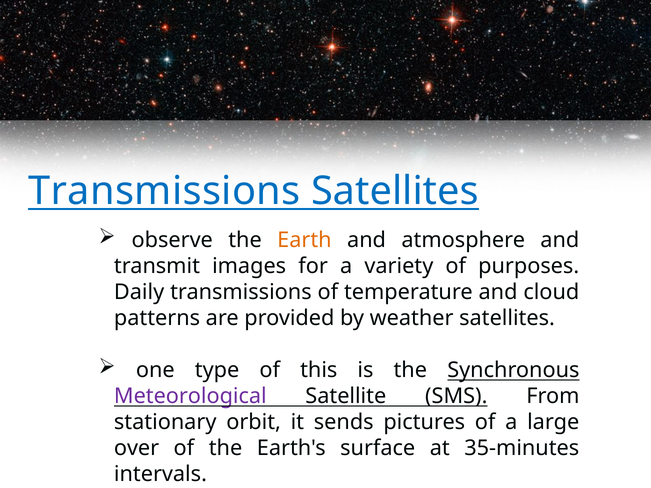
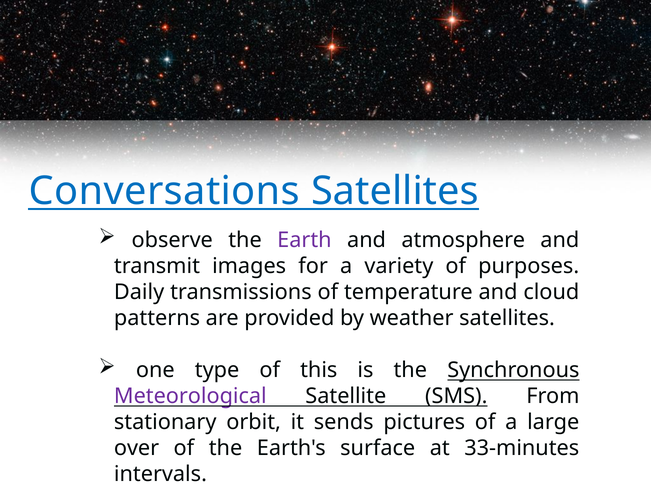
Transmissions: Transmissions -> Conversations (164, 191)
Earth colour: orange -> purple (304, 240)
35-minutes: 35-minutes -> 33-minutes (522, 448)
